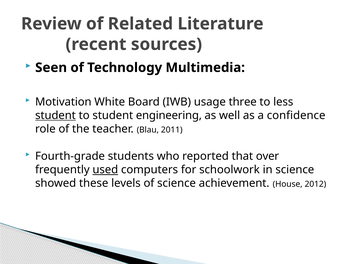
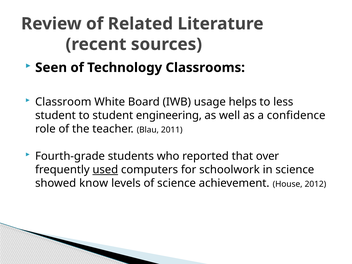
Multimedia: Multimedia -> Classrooms (205, 68)
Motivation: Motivation -> Classroom (63, 102)
three: three -> helps (243, 102)
student underline: present -> none (55, 115)
these: these -> know (94, 183)
